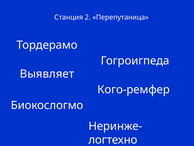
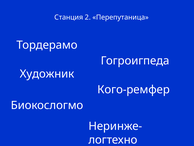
Выявляет: Выявляет -> Художник (47, 74)
